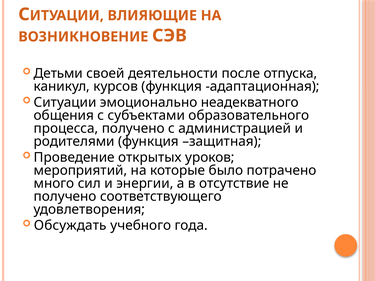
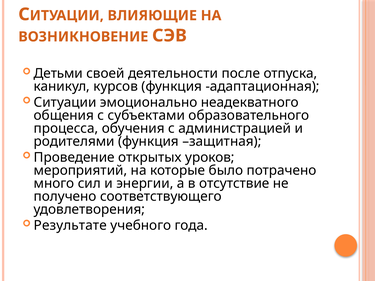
процесса получено: получено -> обучения (133, 128)
Обсуждать: Обсуждать -> Результате (70, 226)
